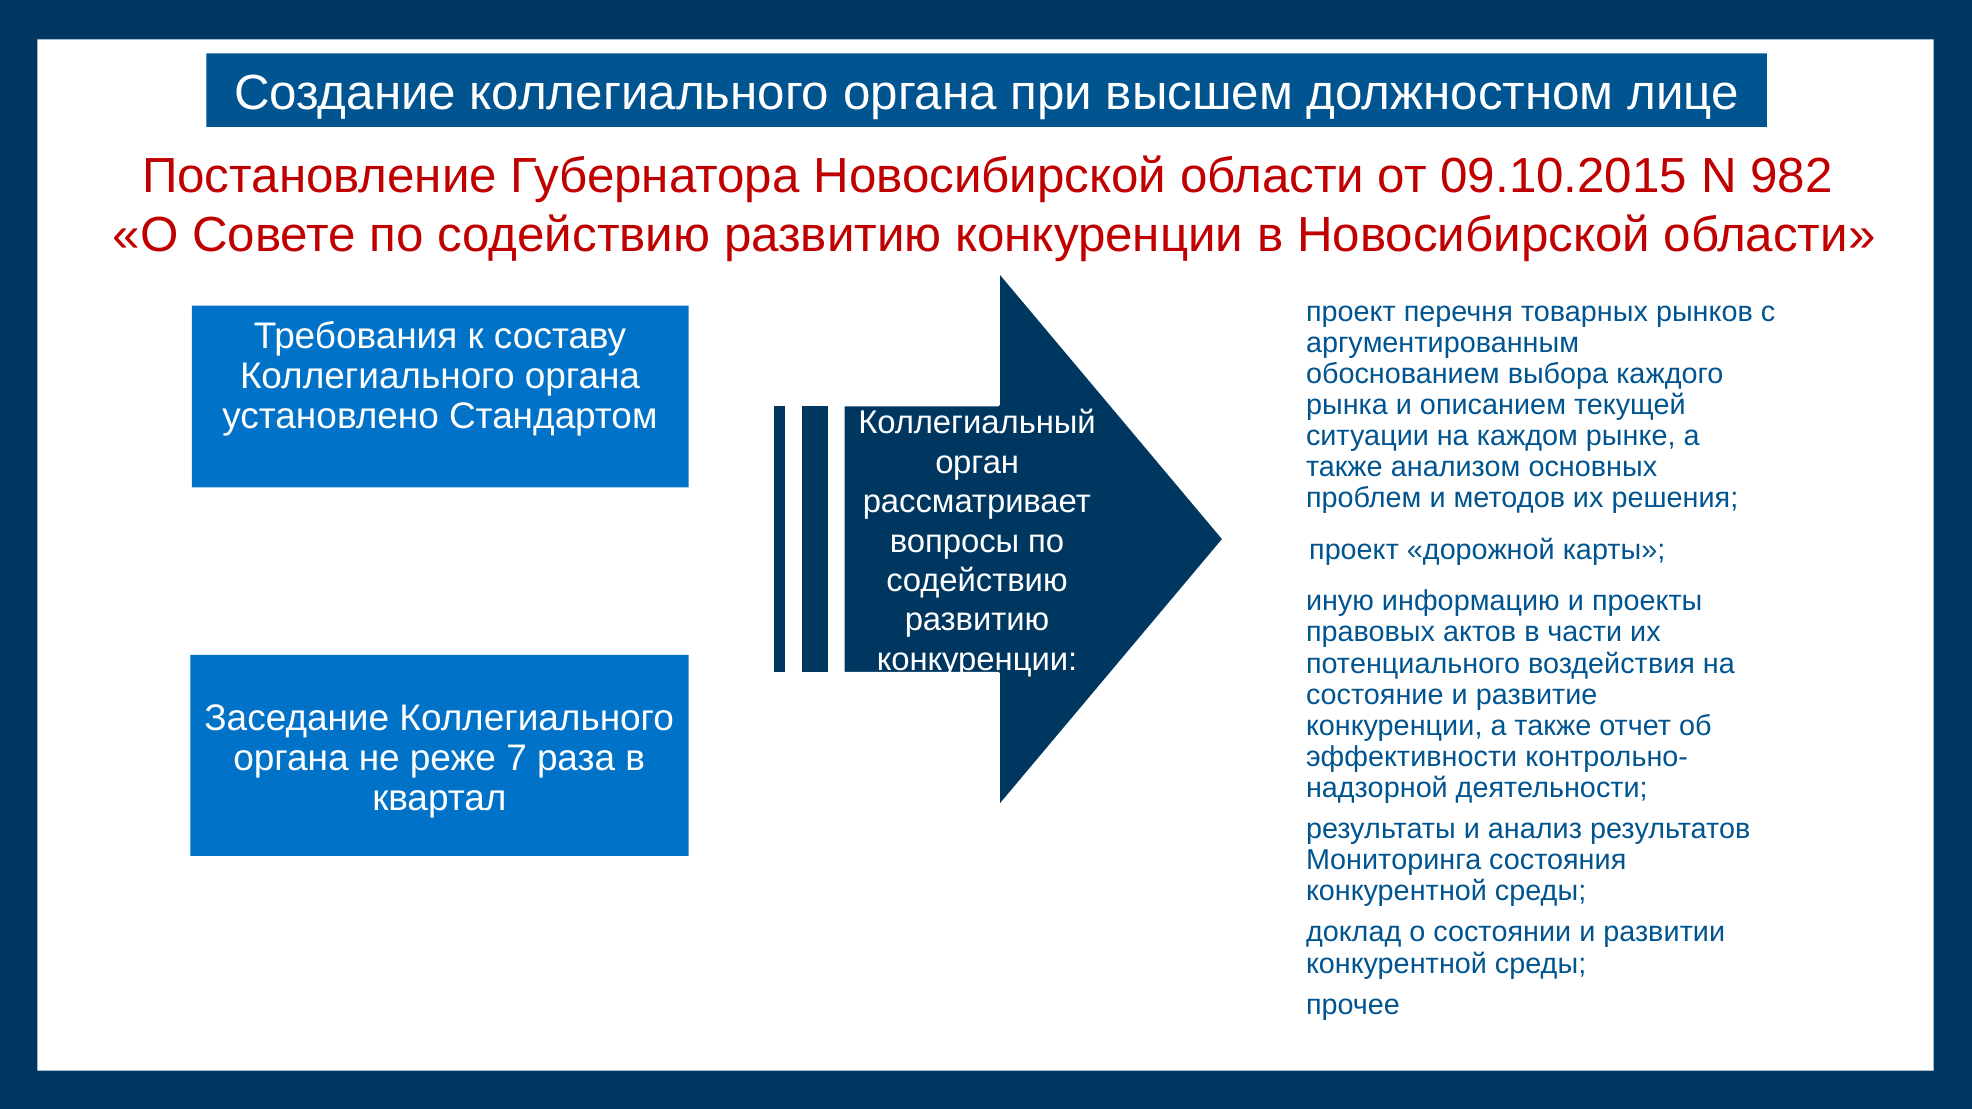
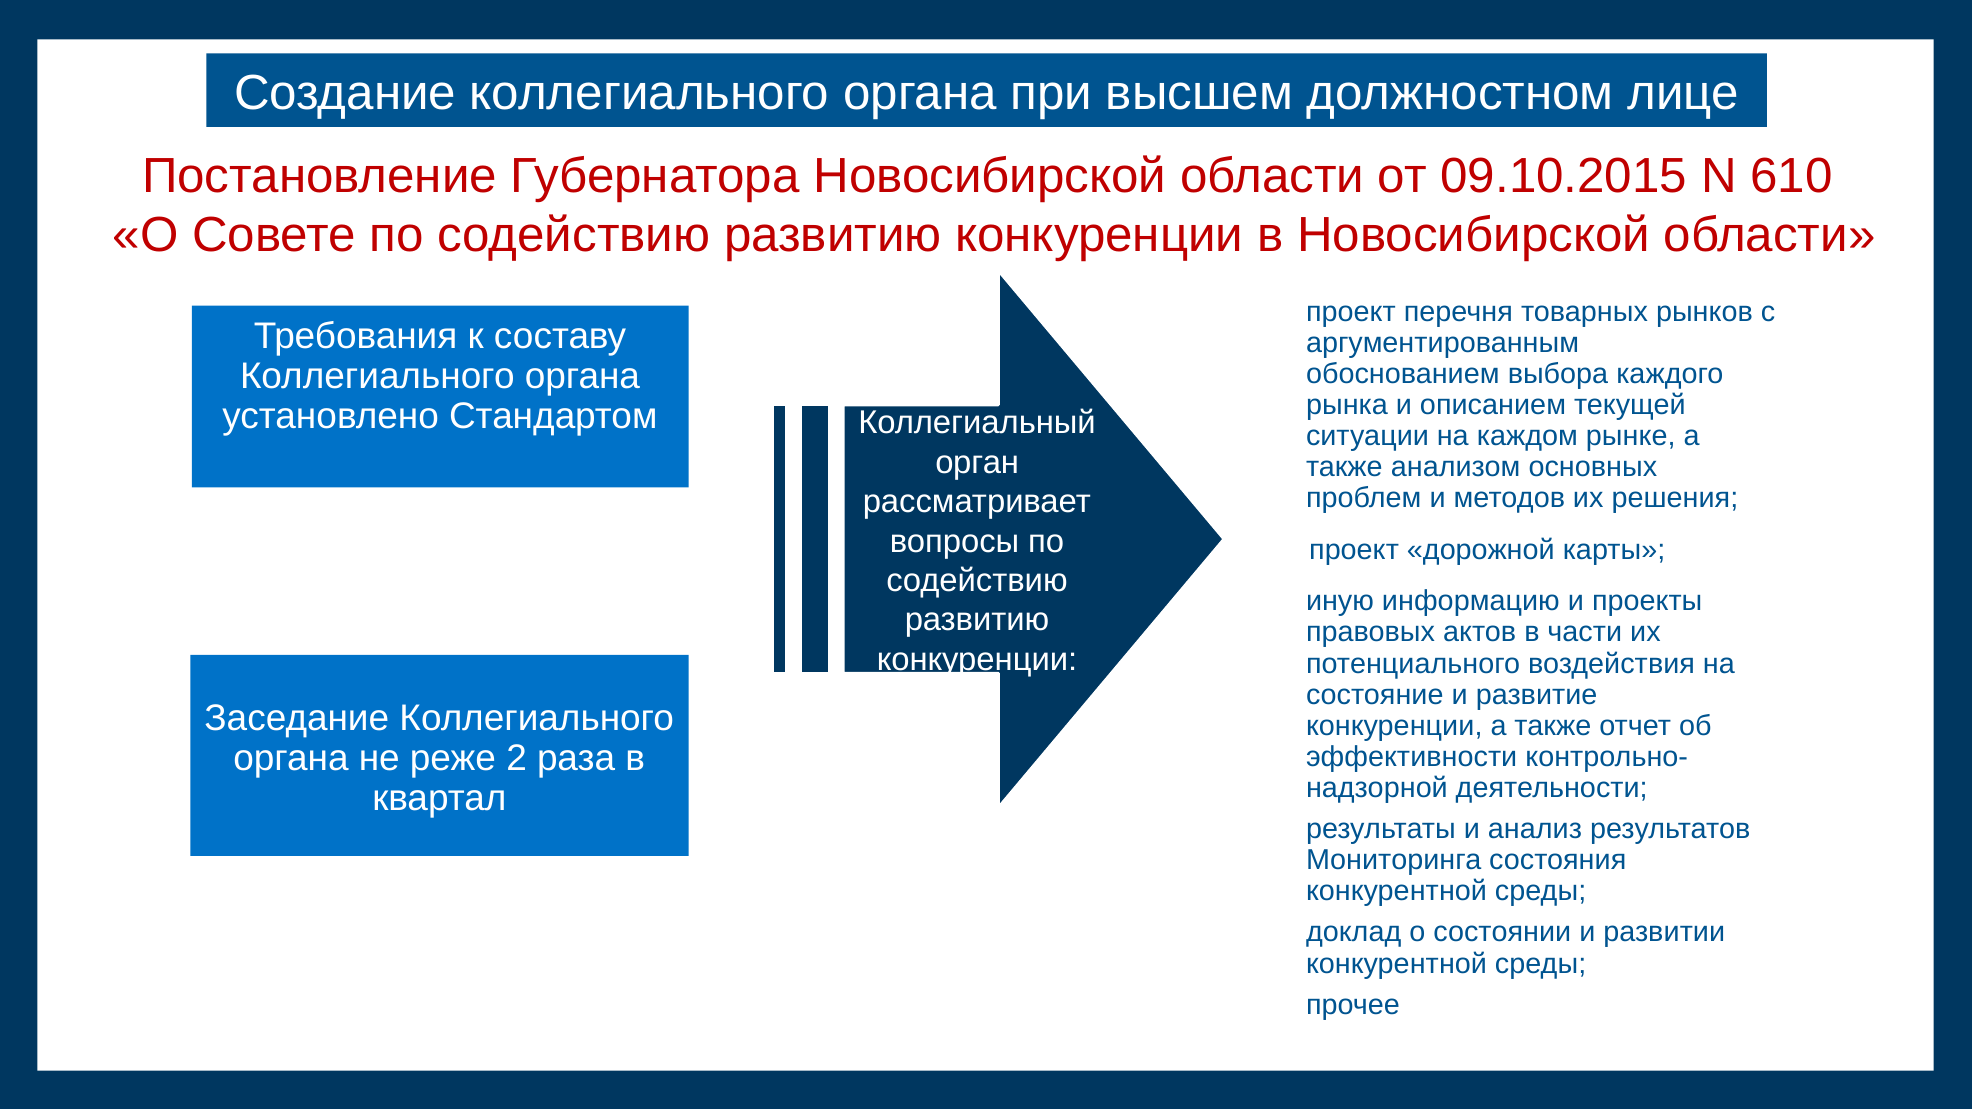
982: 982 -> 610 (1791, 176)
7: 7 -> 2 (517, 759)
